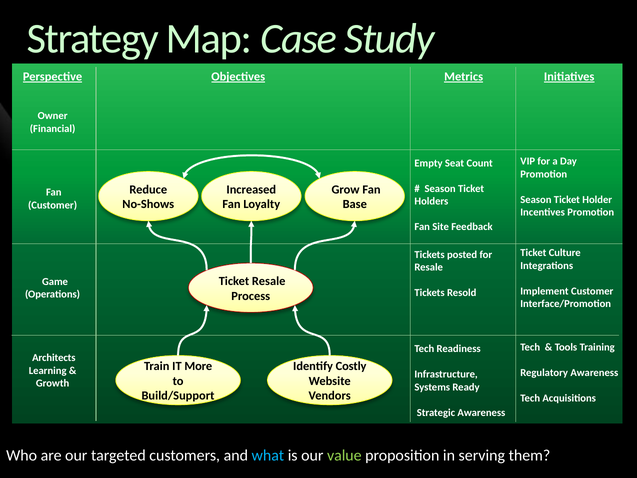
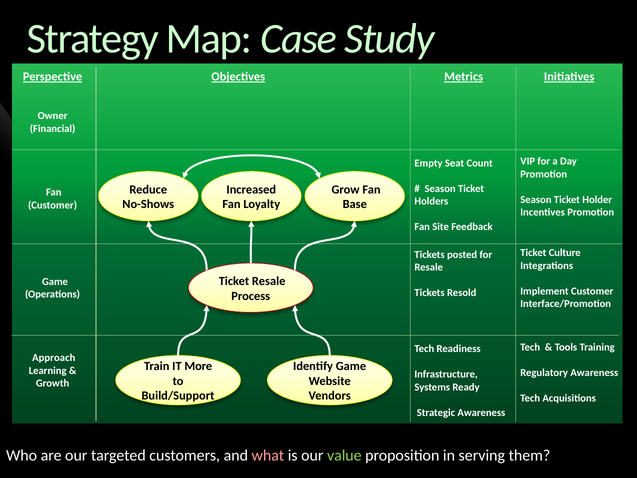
Architects: Architects -> Approach (54, 358)
Identify Costly: Costly -> Game (351, 366)
what colour: light blue -> pink (268, 455)
